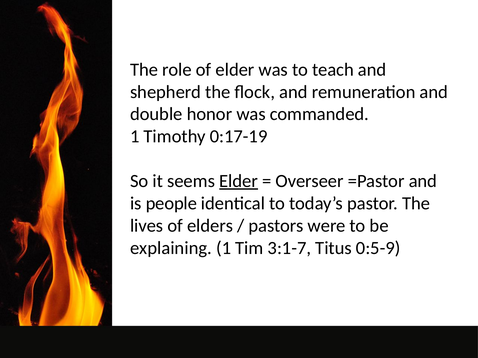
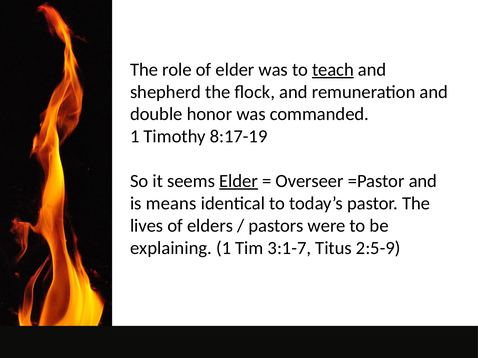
teach underline: none -> present (333, 70)
0:17-19: 0:17-19 -> 8:17-19 (239, 137)
people: people -> means (171, 204)
0:5-9: 0:5-9 -> 2:5-9 (378, 248)
